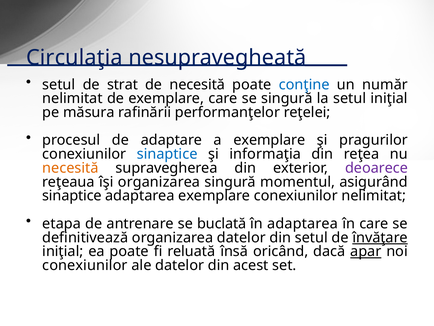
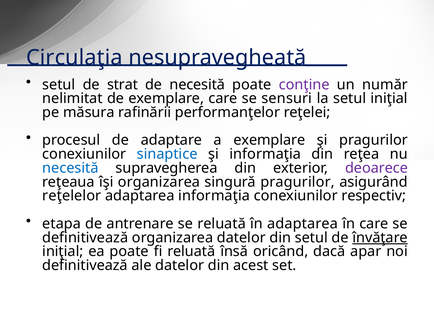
conţine colour: blue -> purple (304, 84)
se singură: singură -> sensuri (287, 98)
necesită colour: orange -> blue (70, 168)
singură momentul: momentul -> pragurilor (298, 182)
sinaptice: sinaptice -> reţelelor (72, 196)
adaptarea exemplare: exemplare -> informaţia (214, 196)
conexiunilor nelimitat: nelimitat -> respectiv (374, 196)
se buclată: buclată -> reluată (222, 223)
apar underline: present -> none (366, 251)
conexiunilor: conexiunilor -> definitivează (85, 265)
